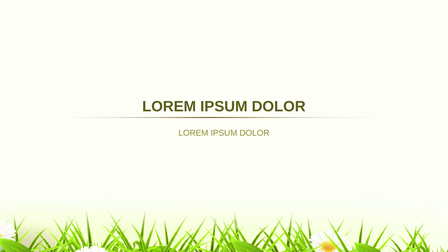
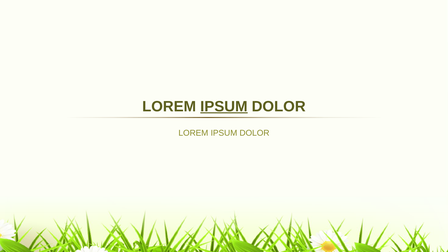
IPSUM underline: none -> present (224, 106)
